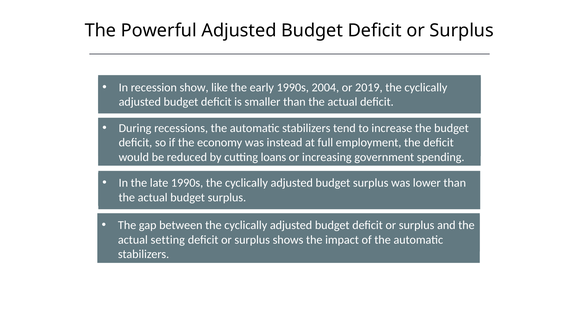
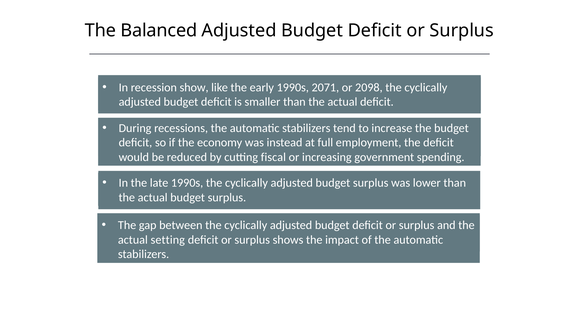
Powerful: Powerful -> Balanced (159, 30)
2004: 2004 -> 2071 (325, 87)
2019: 2019 -> 2098 (369, 87)
loans: loans -> fiscal (273, 157)
